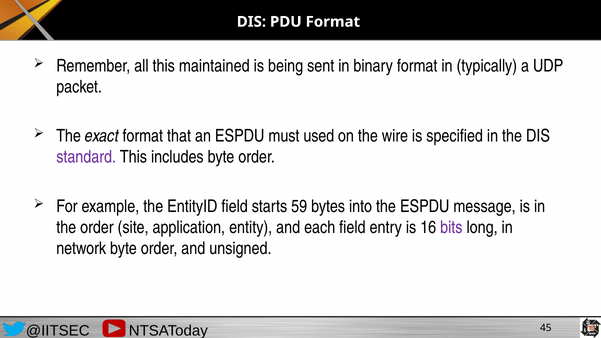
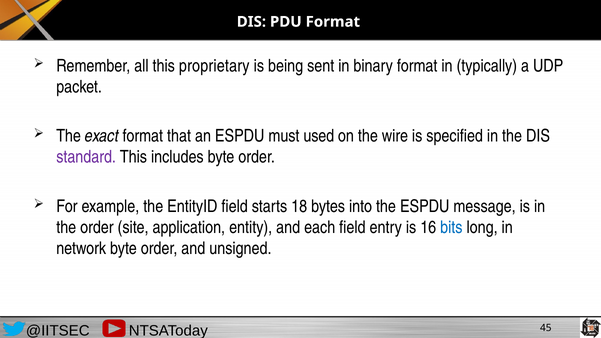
maintained: maintained -> proprietary (214, 66)
59: 59 -> 18 (299, 206)
bits colour: purple -> blue (451, 227)
